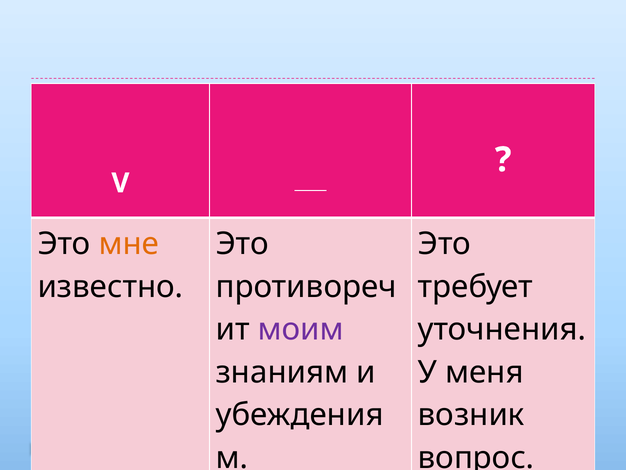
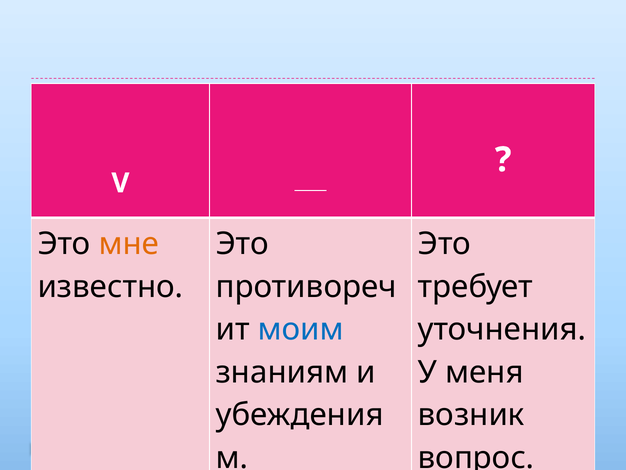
моим colour: purple -> blue (301, 329)
